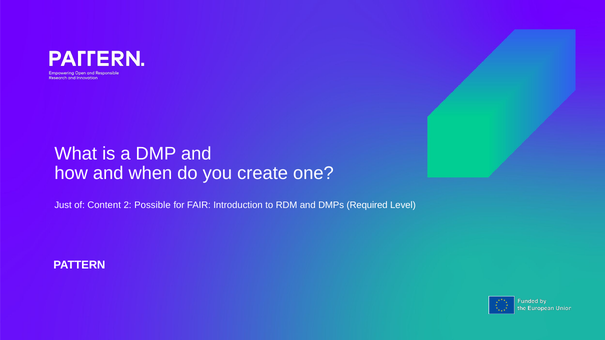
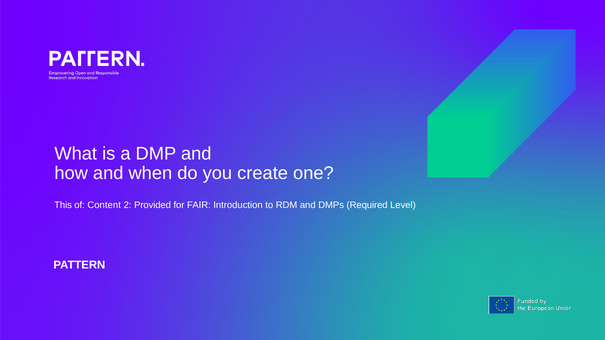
Just: Just -> This (63, 206)
Possible: Possible -> Provided (153, 206)
